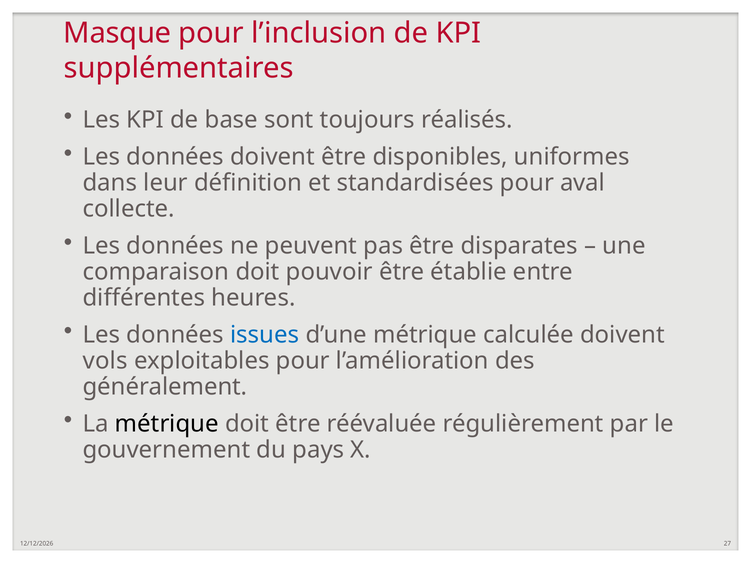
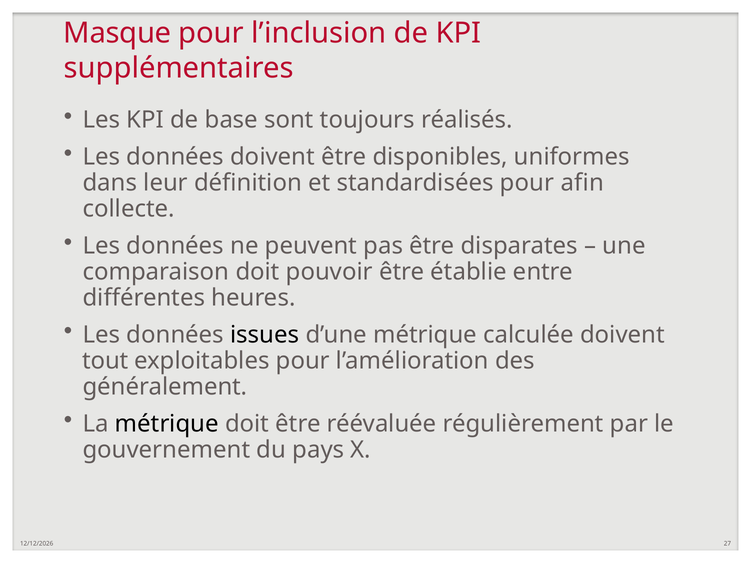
aval: aval -> afin (582, 183)
issues colour: blue -> black (265, 335)
vols: vols -> tout (105, 361)
